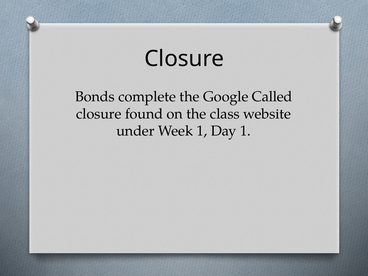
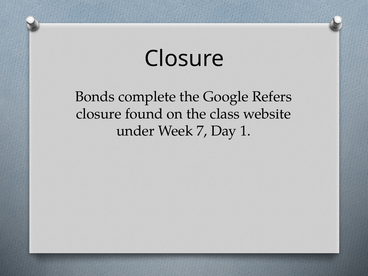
Called: Called -> Refers (272, 97)
Week 1: 1 -> 7 (202, 131)
